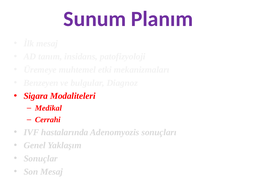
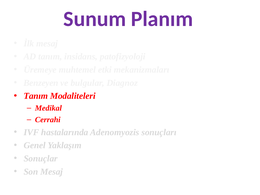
Sigara: Sigara -> Tanım (36, 96)
